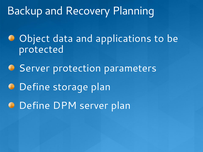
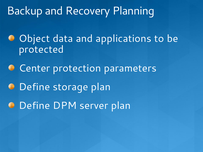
Server: Server -> Center (34, 68)
